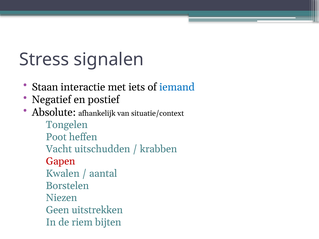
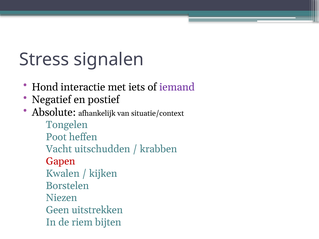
Staan: Staan -> Hond (45, 87)
iemand colour: blue -> purple (177, 87)
aantal: aantal -> kijken (103, 174)
